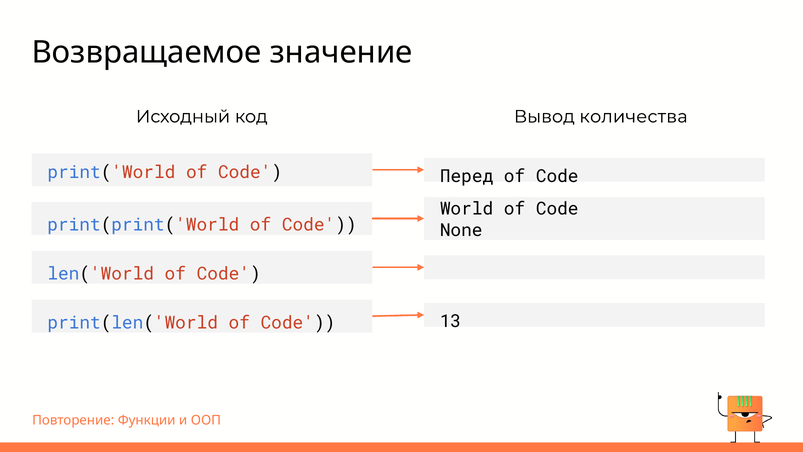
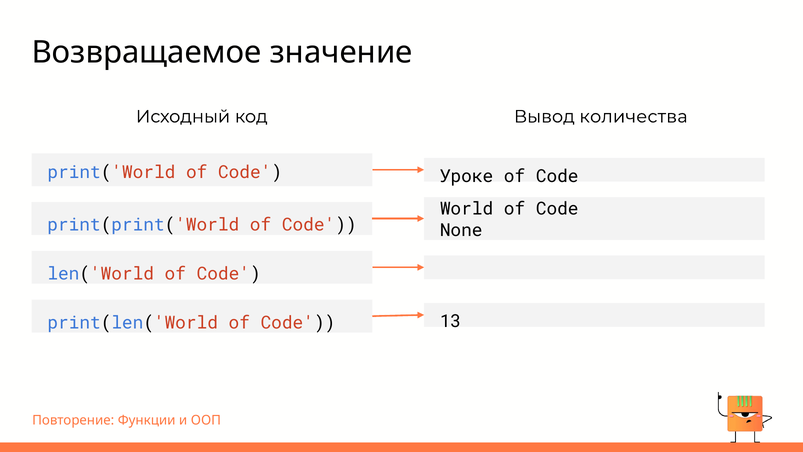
Перед: Перед -> Уроке (467, 176)
